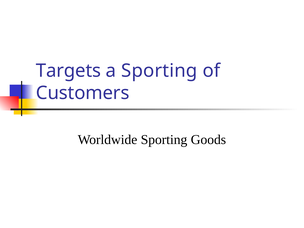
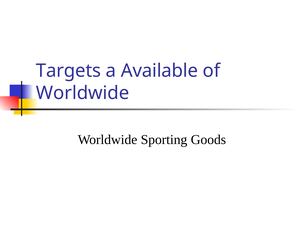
a Sporting: Sporting -> Available (159, 71)
Customers: Customers -> Worldwide (83, 93)
